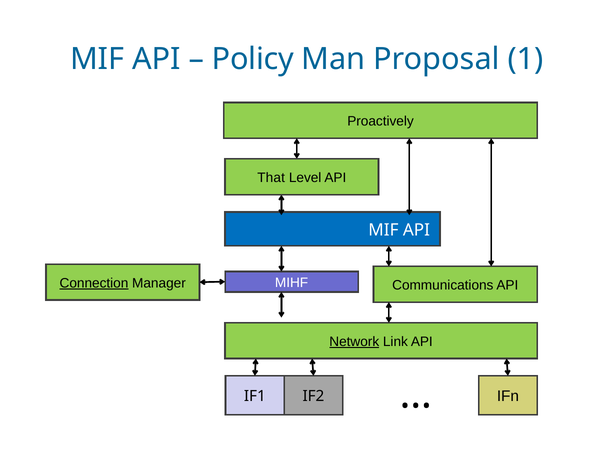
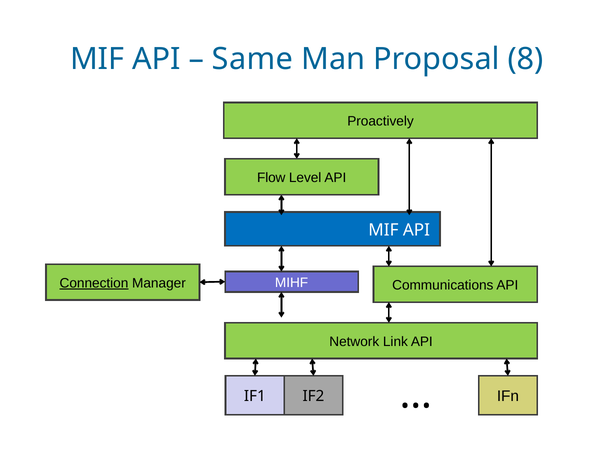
Policy: Policy -> Same (252, 59)
1: 1 -> 8 (526, 59)
That: That -> Flow (271, 177)
Network underline: present -> none (354, 341)
